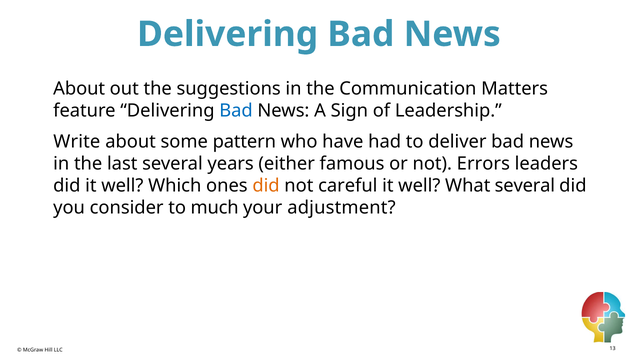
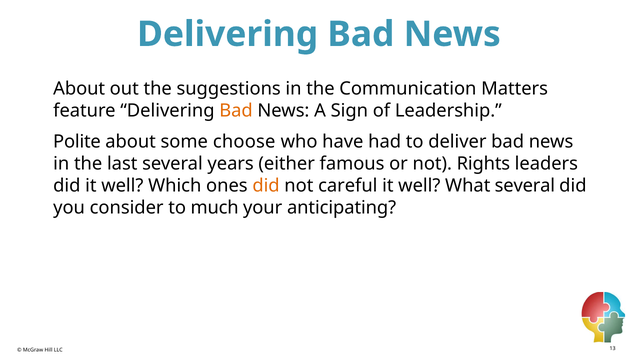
Bad colour: blue -> orange (236, 110)
Write: Write -> Polite (77, 141)
pattern: pattern -> choose (244, 141)
Errors: Errors -> Rights (483, 163)
adjustment: adjustment -> anticipating (342, 207)
